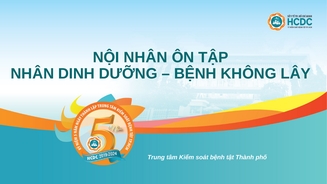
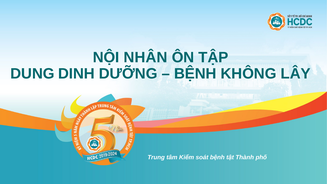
NHÂN: NHÂN -> DUNG (32, 74)
